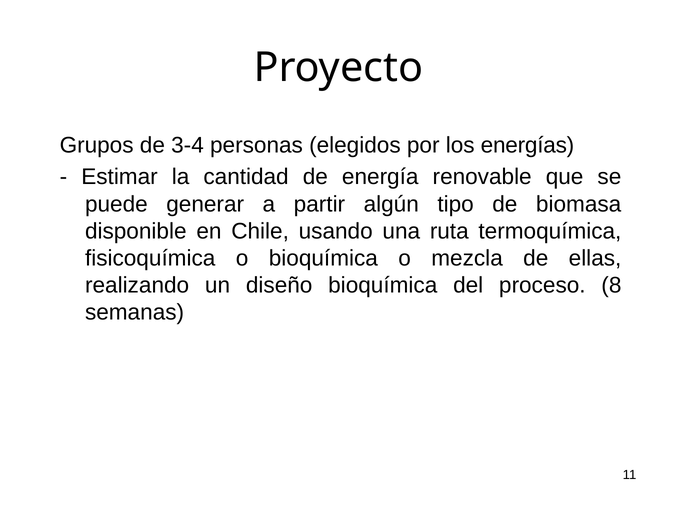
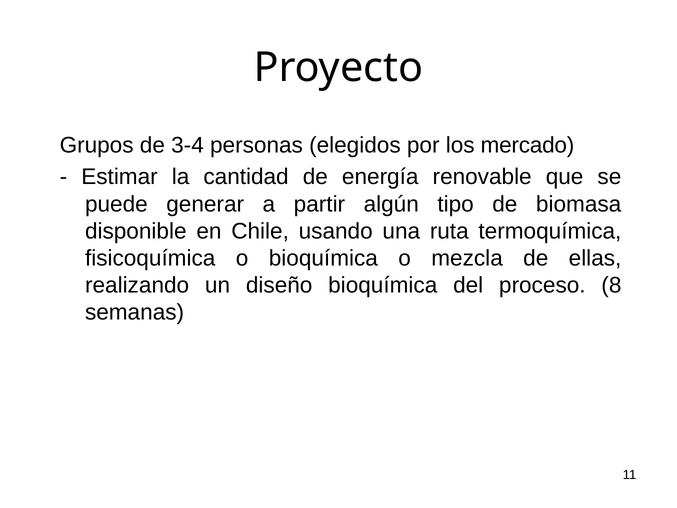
energías: energías -> mercado (527, 145)
